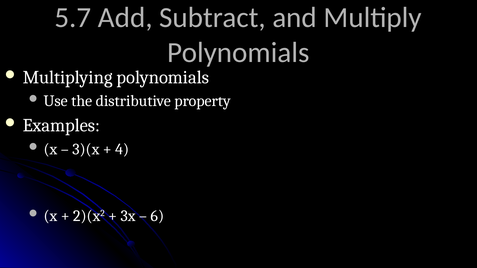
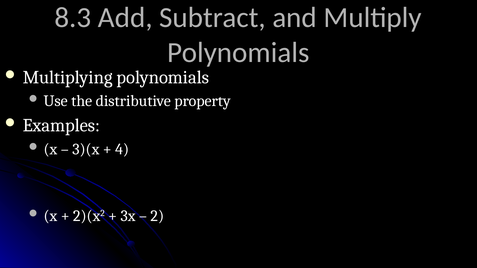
5.7: 5.7 -> 8.3 (73, 18)
6: 6 -> 2 (157, 216)
